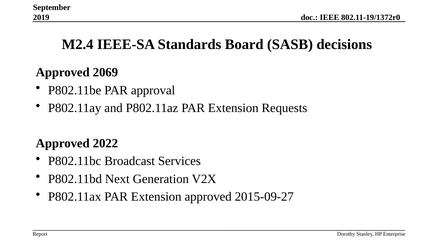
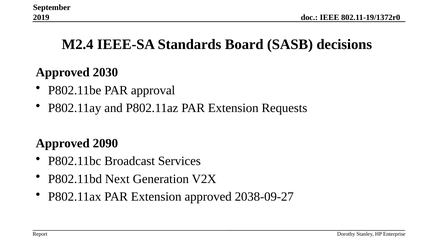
2069: 2069 -> 2030 (105, 73)
2022: 2022 -> 2090 (105, 143)
2015-09-27: 2015-09-27 -> 2038-09-27 (264, 197)
